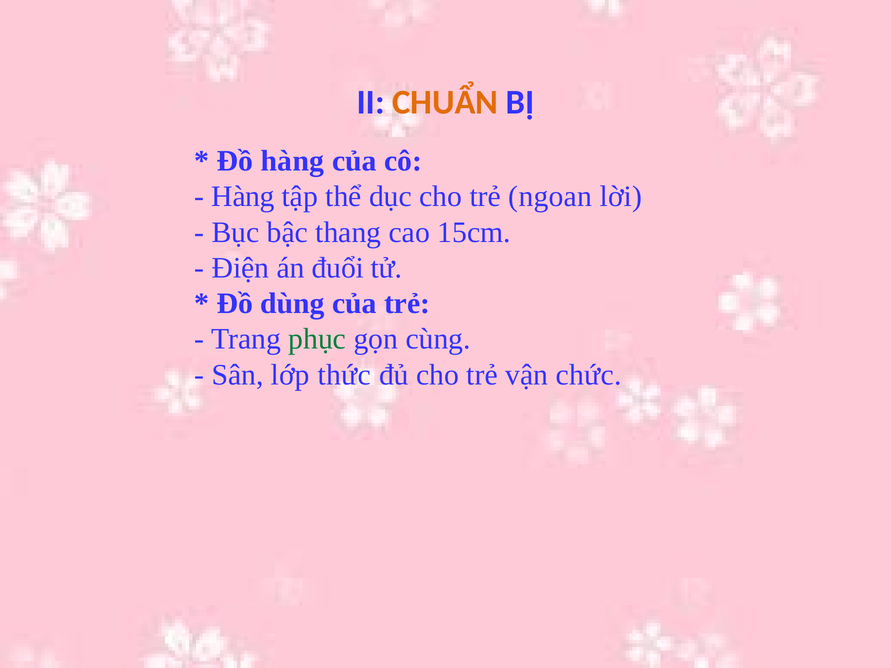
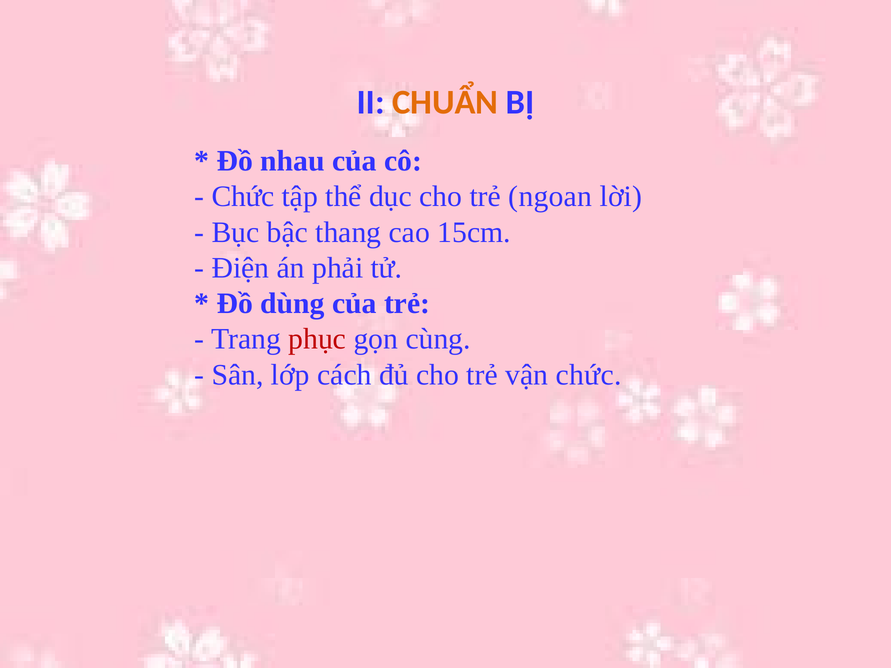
Đồ hàng: hàng -> nhau (293, 161)
Hàng: Hàng -> Chức (243, 197)
đuổi: đuổi -> phải (338, 268)
phục colour: green -> red (317, 339)
thức: thức -> cách (344, 375)
